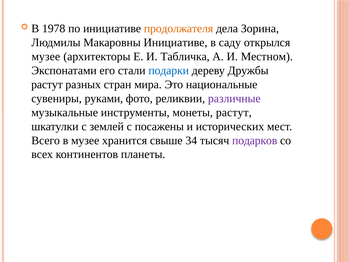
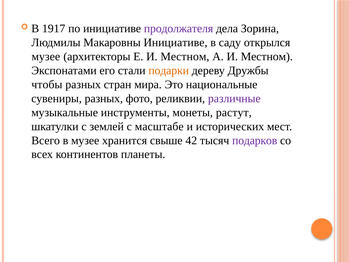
1978: 1978 -> 1917 (54, 29)
продолжателя colour: orange -> purple (179, 29)
Е И Табличка: Табличка -> Местном (185, 57)
подарки colour: blue -> orange (169, 70)
растут: растут -> чтобы (47, 84)
сувениры руками: руками -> разных (104, 98)
посажены: посажены -> масштабе (159, 126)
34: 34 -> 42 (191, 140)
